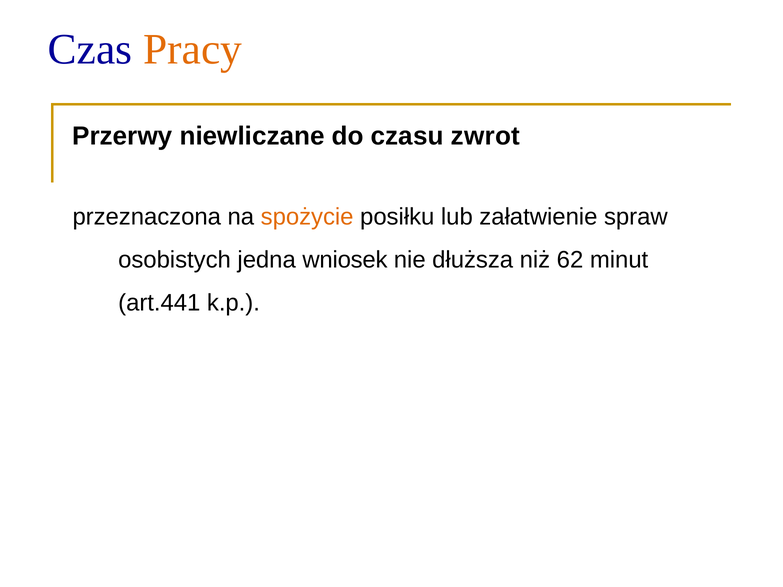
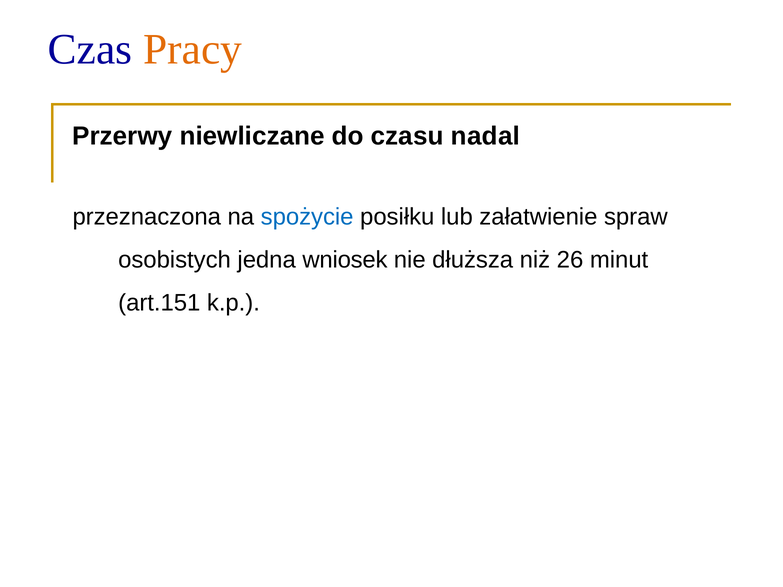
zwrot: zwrot -> nadal (485, 136)
spożycie colour: orange -> blue (307, 217)
62: 62 -> 26 (570, 260)
art.441: art.441 -> art.151 (159, 303)
